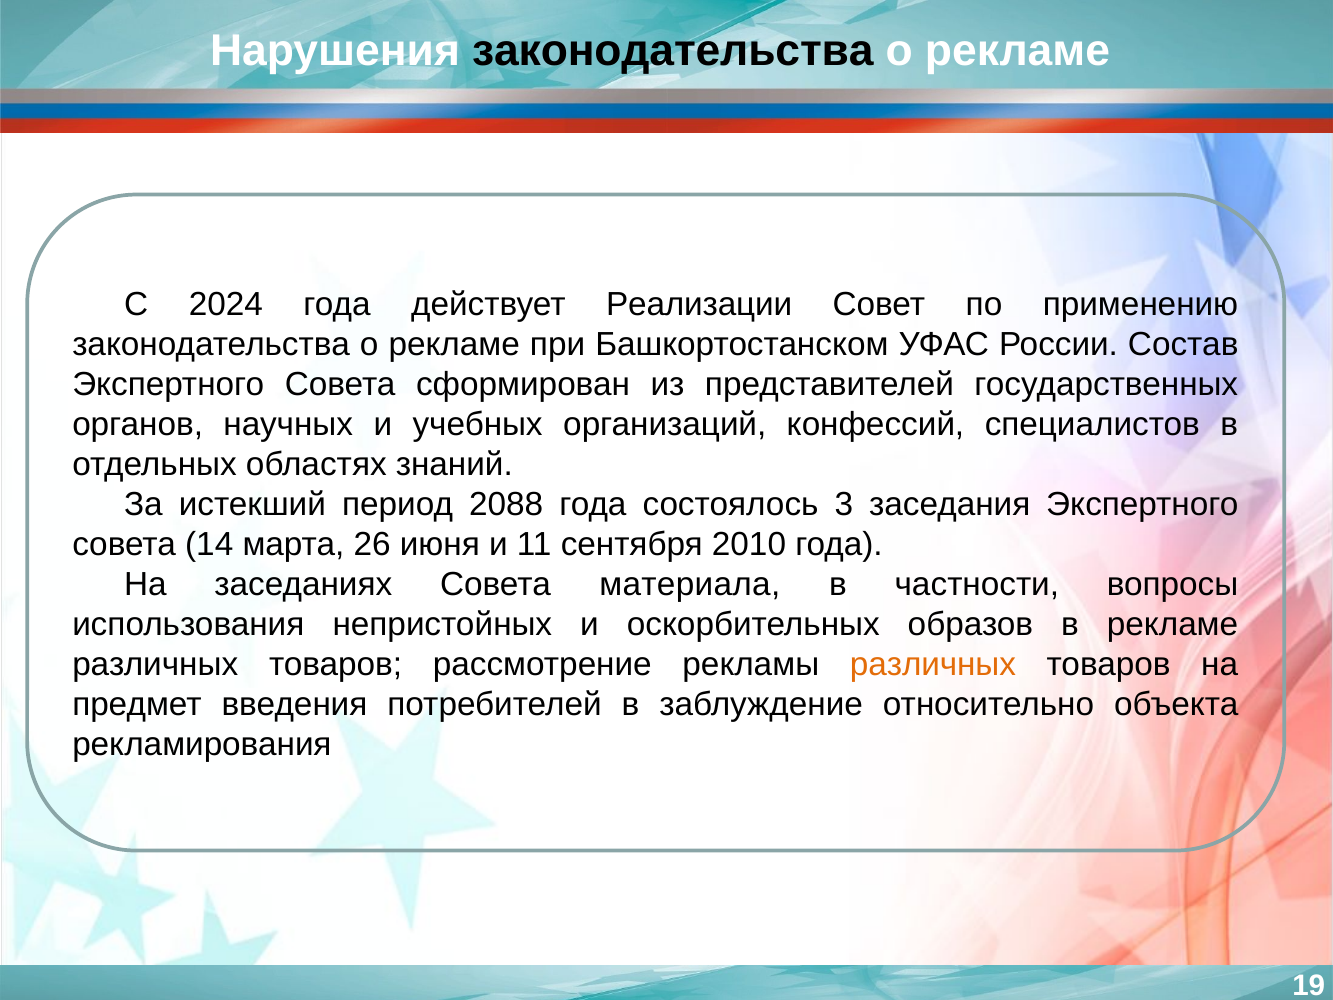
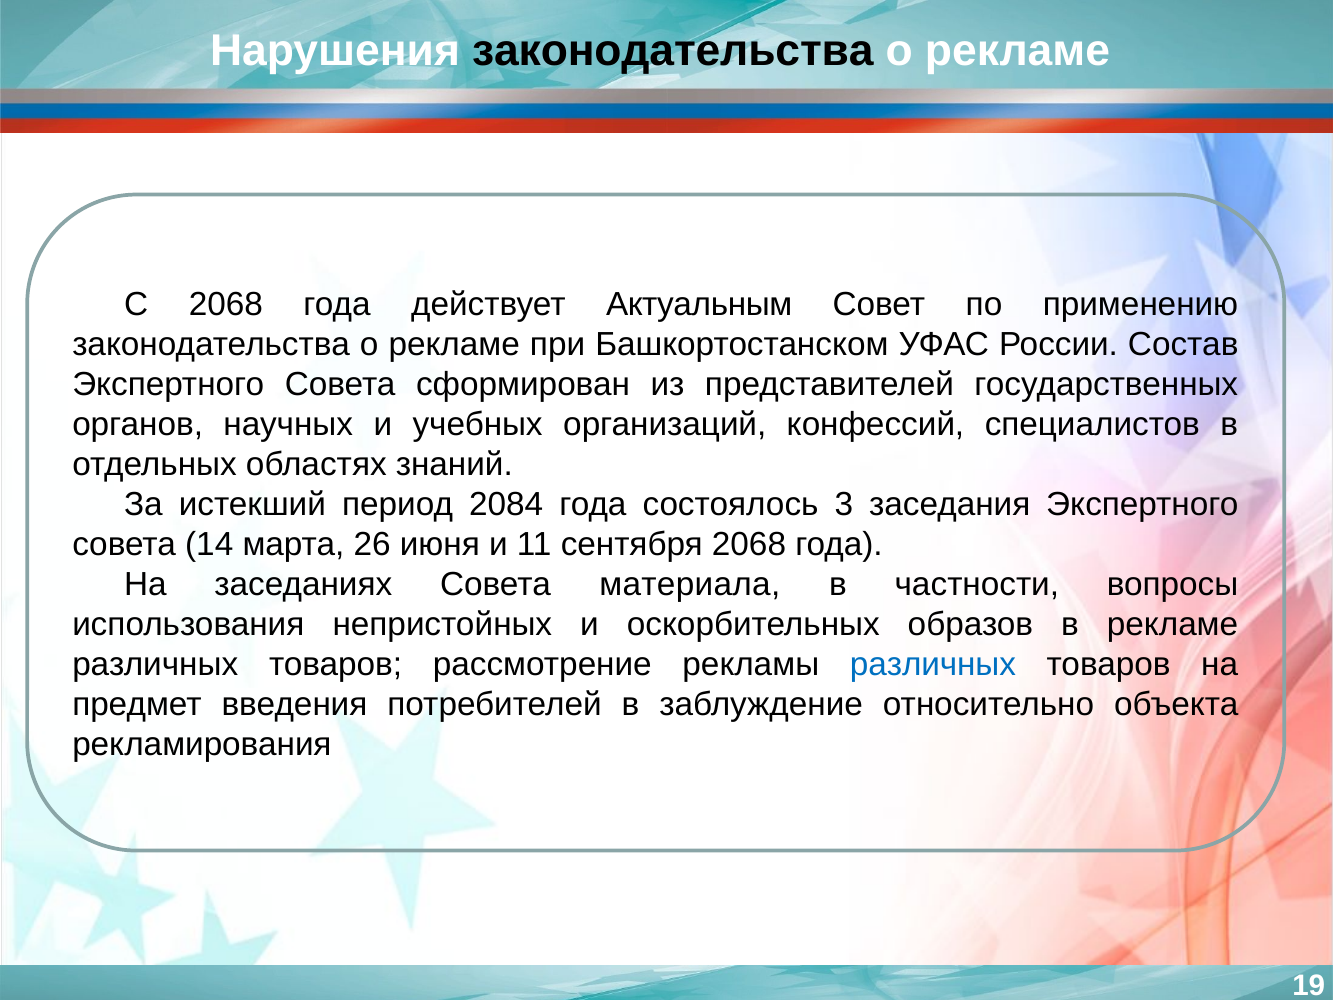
С 2024: 2024 -> 2068 (226, 305)
Реализации: Реализации -> Актуальным (699, 305)
2088: 2088 -> 2084 (506, 505)
сентября 2010: 2010 -> 2068 (749, 545)
различных colour: orange -> blue (933, 665)
